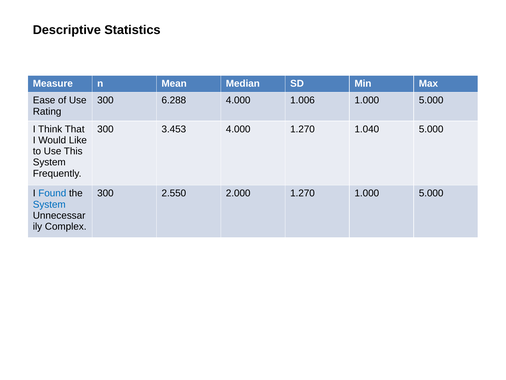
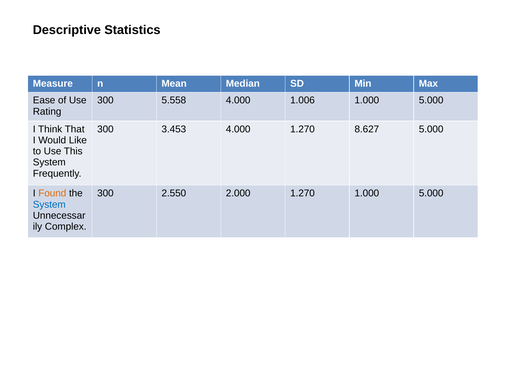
6.288: 6.288 -> 5.558 (174, 100)
1.040: 1.040 -> 8.627 (367, 129)
Found colour: blue -> orange (52, 193)
